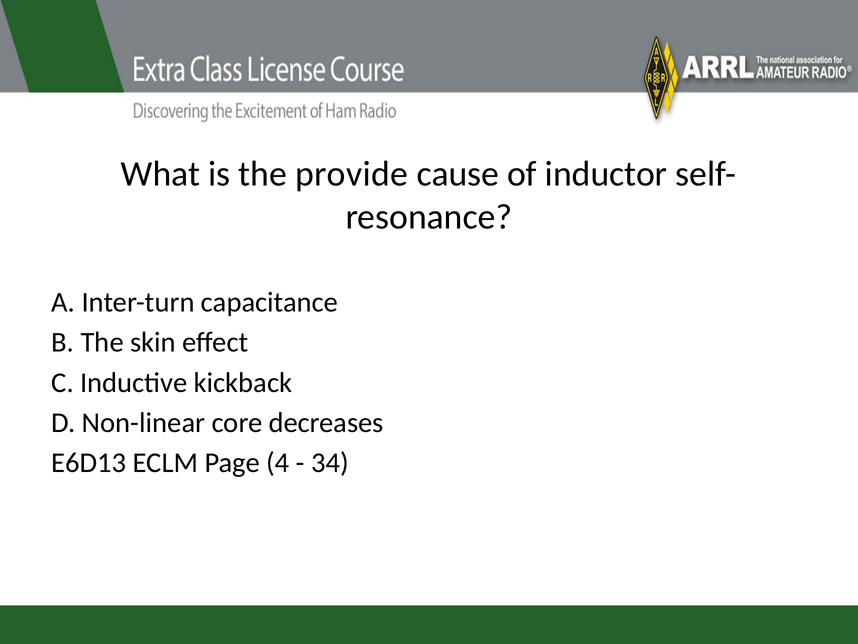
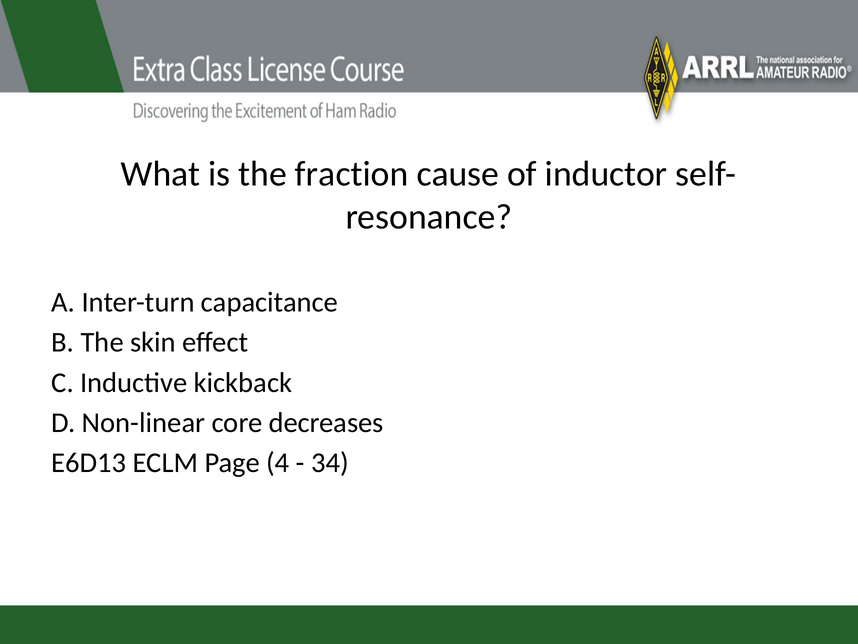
provide: provide -> fraction (352, 174)
